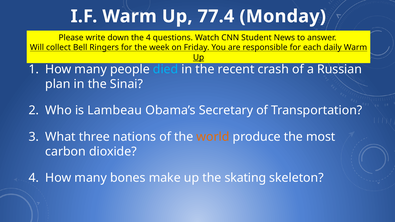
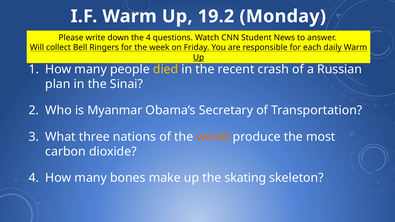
77.4: 77.4 -> 19.2 (216, 16)
died colour: light blue -> yellow (166, 69)
Lambeau: Lambeau -> Myanmar (115, 110)
